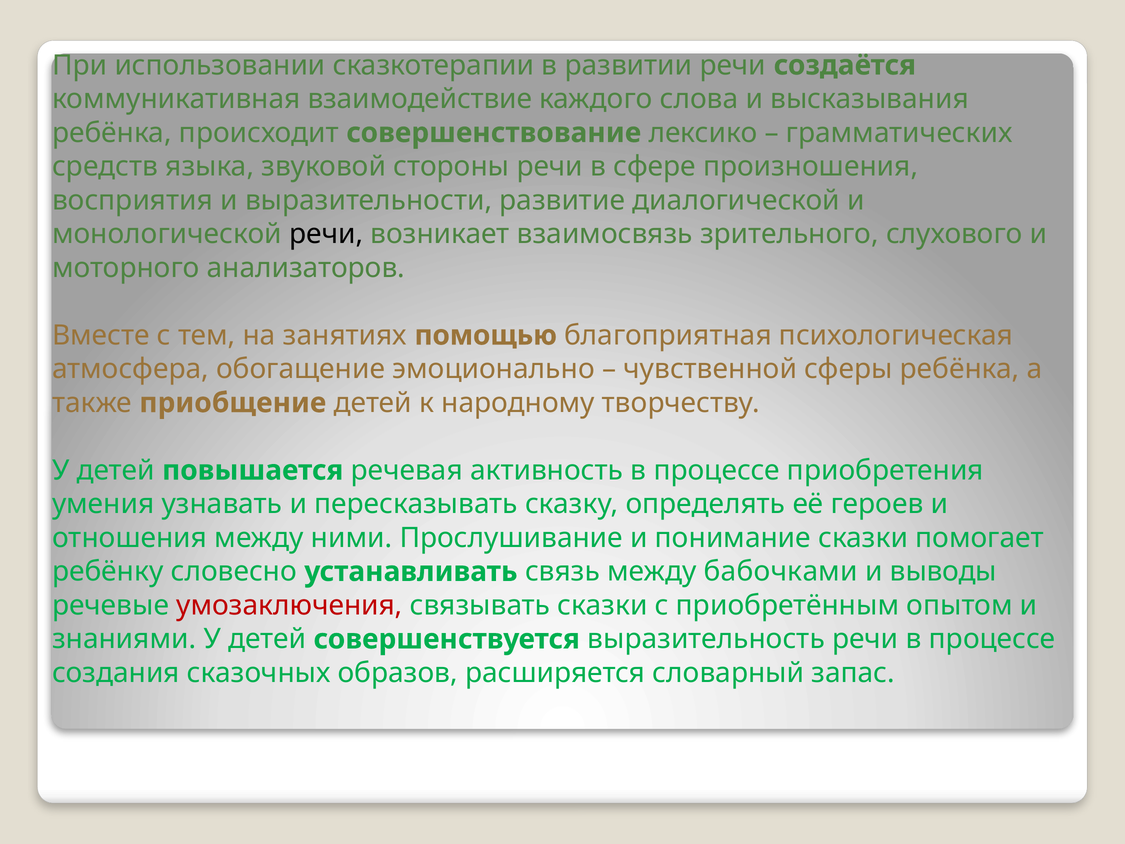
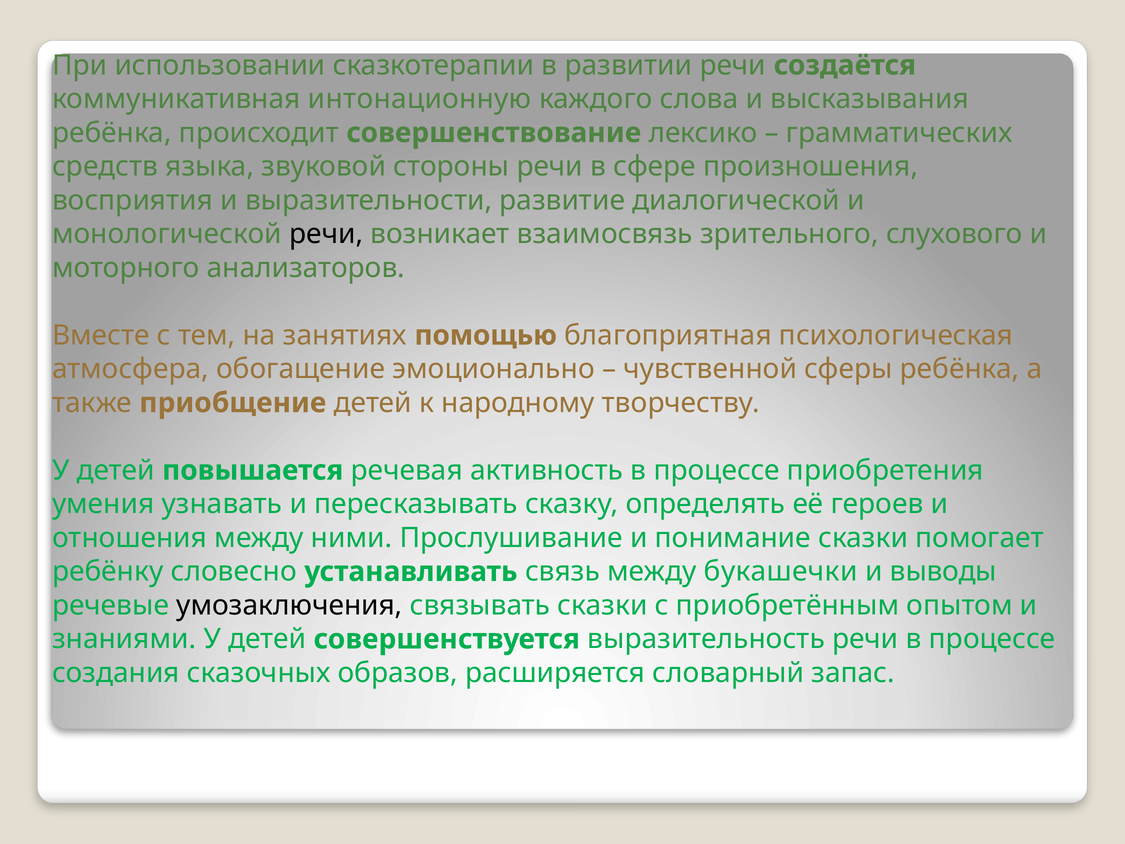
взаимодействие: взаимодействие -> интонационную (420, 99)
бабочками: бабочками -> букашечки (781, 572)
умозаключения colour: red -> black (289, 605)
